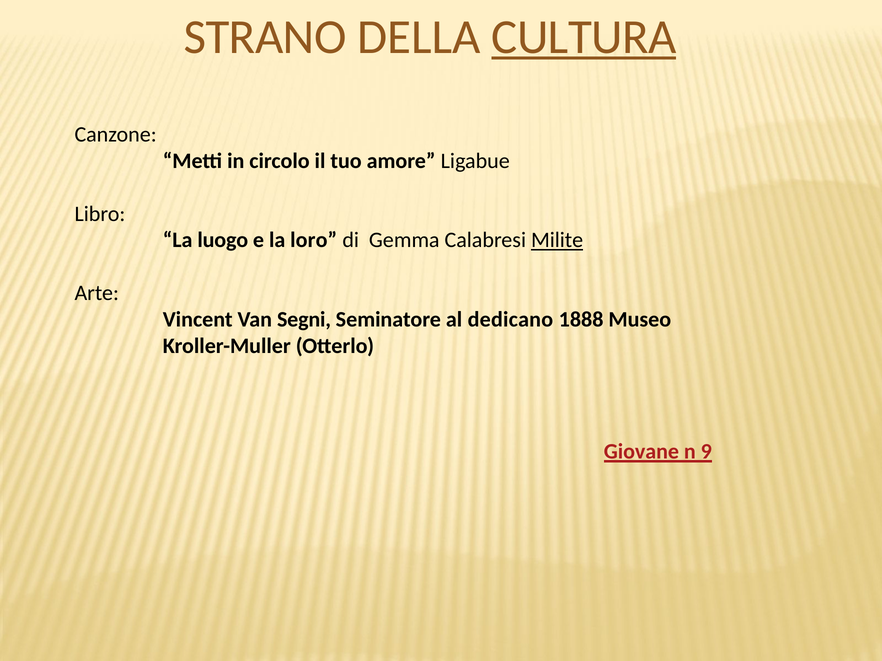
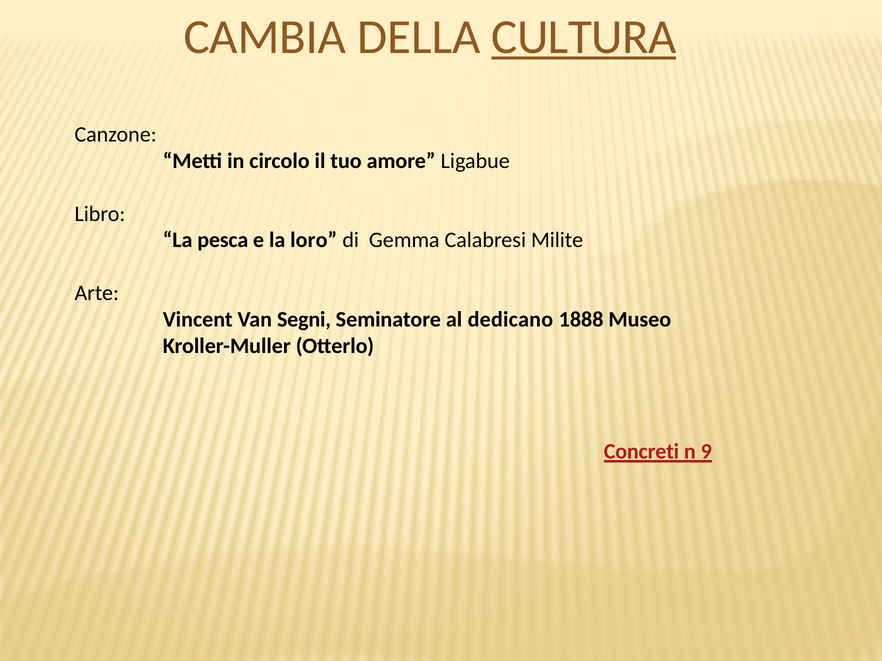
STRANO: STRANO -> CAMBIA (265, 37)
luogo: luogo -> pesca (223, 240)
Milite underline: present -> none (557, 240)
Giovane: Giovane -> Concreti (641, 452)
